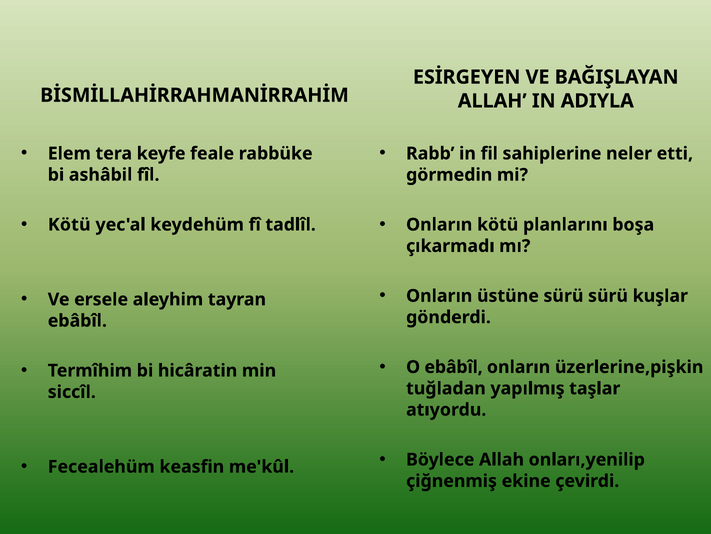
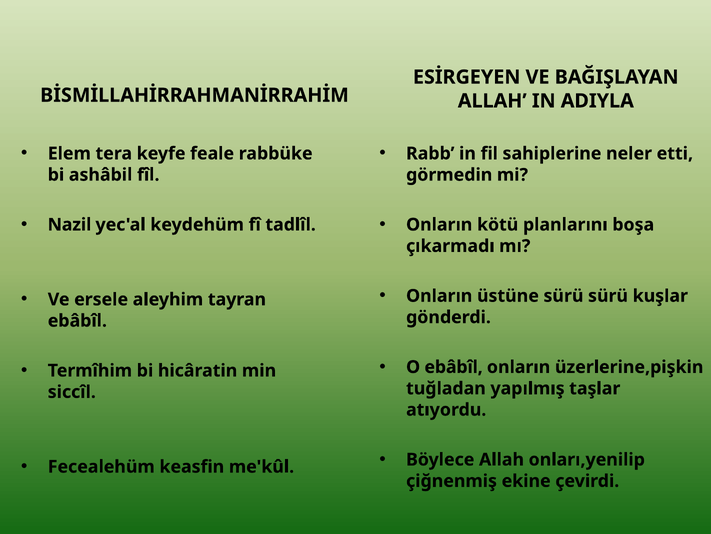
Kötü: Kötü -> Nazil (69, 224)
